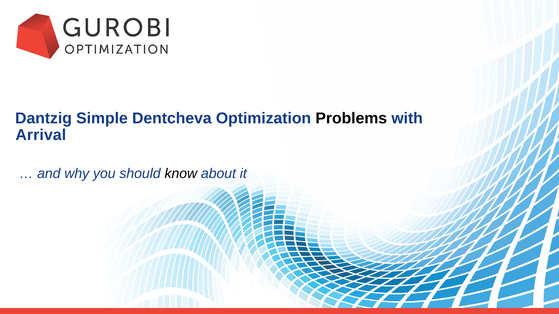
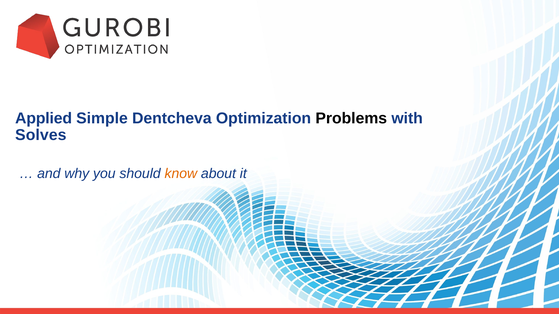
Dantzig: Dantzig -> Applied (44, 118)
Arrival: Arrival -> Solves (41, 135)
know colour: black -> orange (181, 174)
